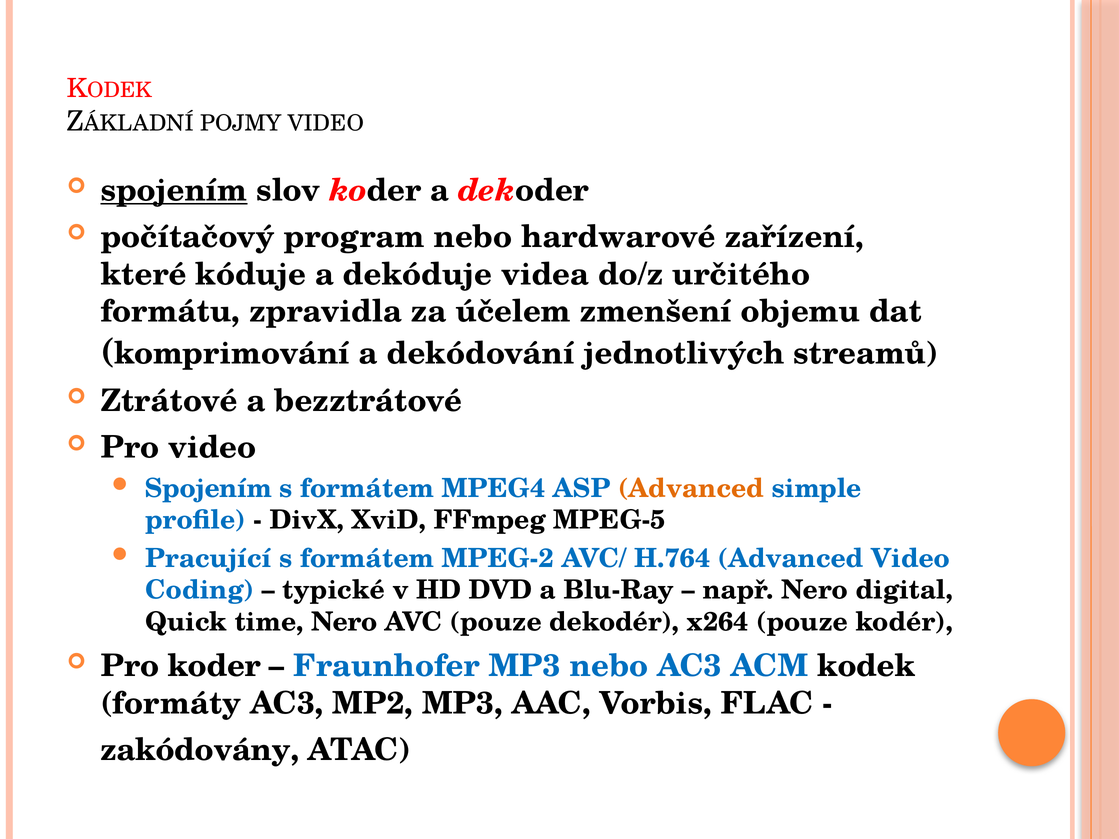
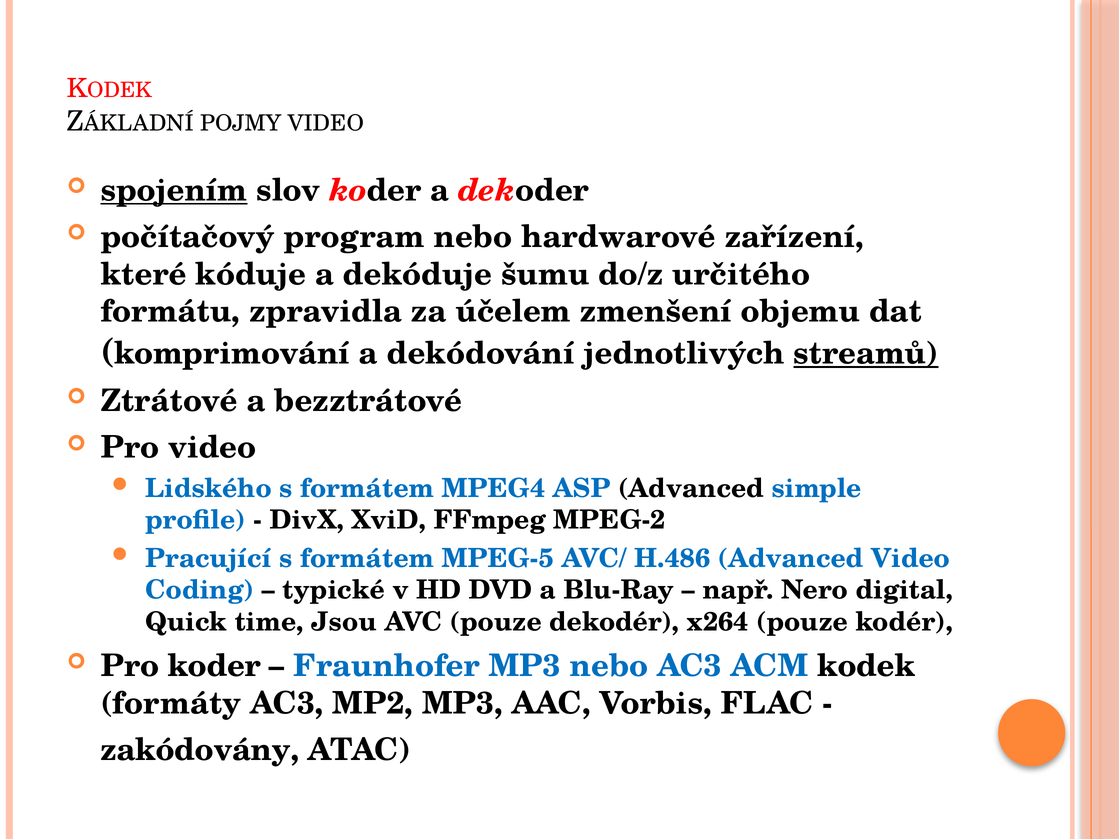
videa: videa -> šumu (545, 274)
streamů underline: none -> present (866, 354)
Spojením: Spojením -> Lidského (208, 489)
Advanced colour: orange -> black (691, 489)
MPEG-5: MPEG-5 -> MPEG-2 (609, 520)
MPEG-2: MPEG-2 -> MPEG-5 (498, 559)
H.764: H.764 -> H.486 (672, 559)
time Nero: Nero -> Jsou (344, 622)
